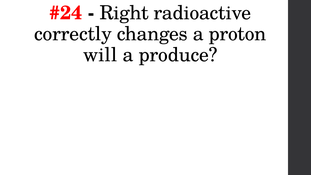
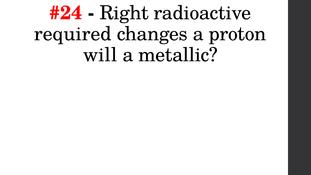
correctly: correctly -> required (73, 34)
produce: produce -> metallic (178, 55)
